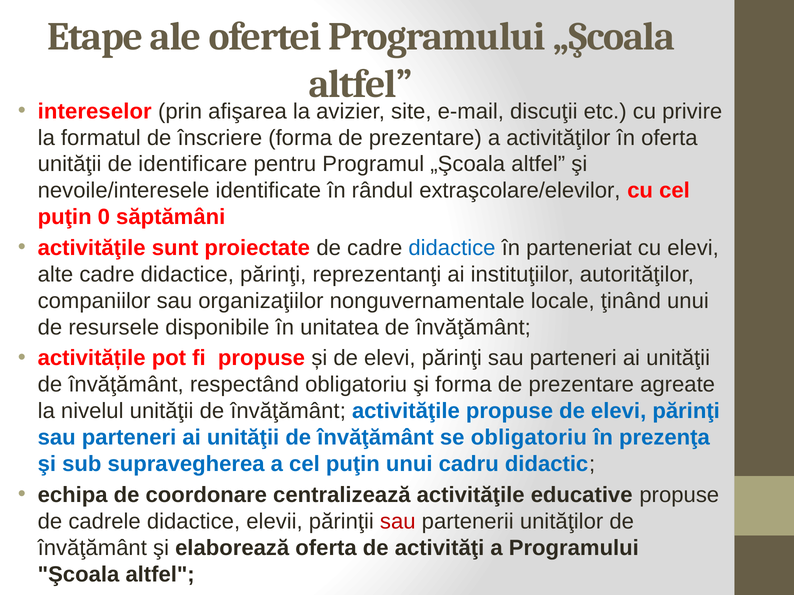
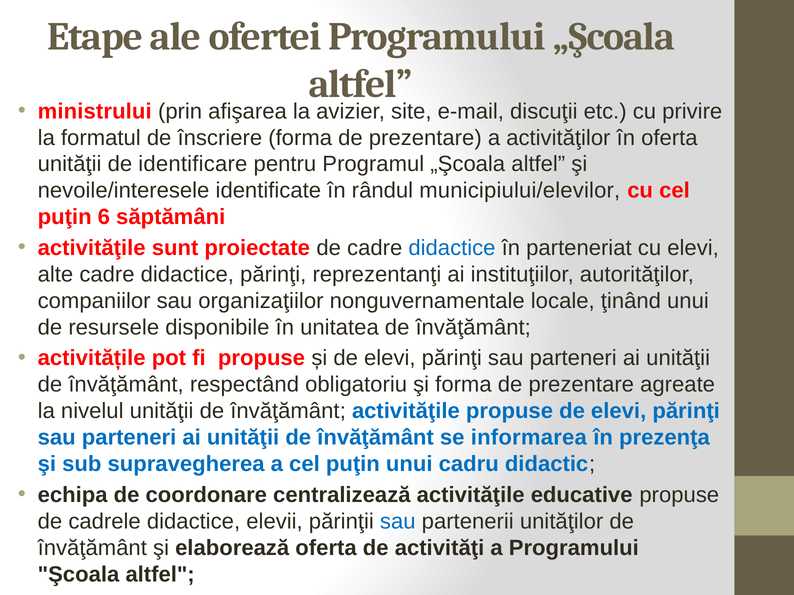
intereselor: intereselor -> ministrului (95, 111)
extraşcolare/elevilor: extraşcolare/elevilor -> municipiului/elevilor (520, 191)
0: 0 -> 6 (104, 217)
se obligatoriu: obligatoriu -> informarea (529, 438)
sau colour: red -> blue (398, 522)
